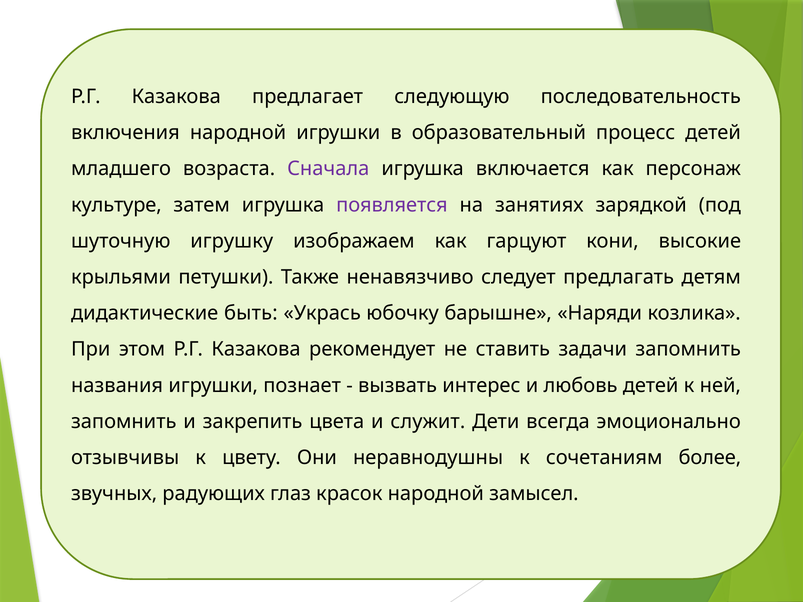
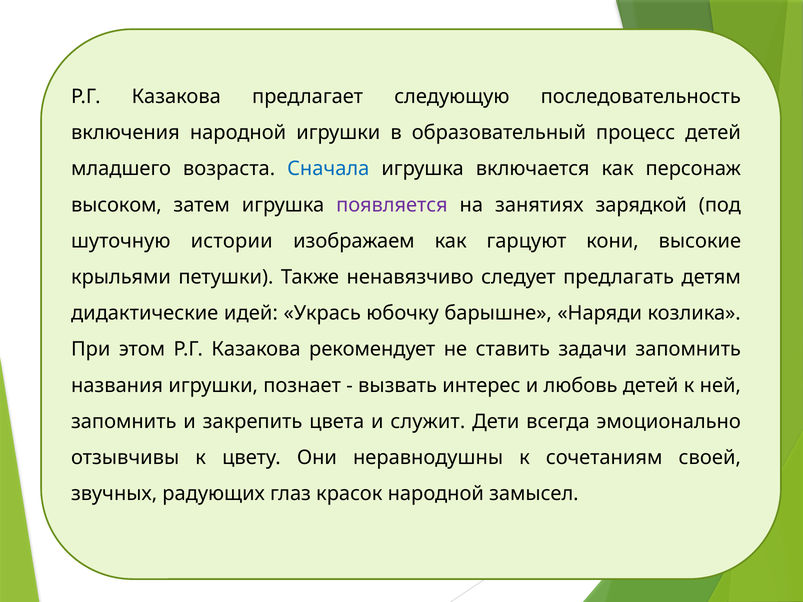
Сначала colour: purple -> blue (328, 169)
культуре: культуре -> высоком (116, 205)
игрушку: игрушку -> истории (232, 241)
быть: быть -> идей (251, 313)
более: более -> своей (710, 458)
